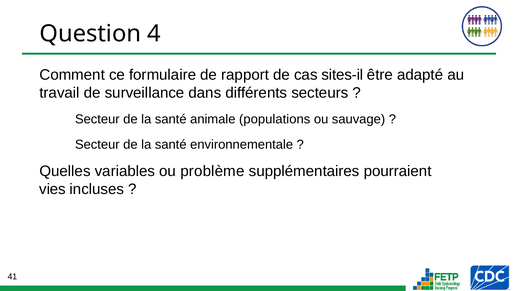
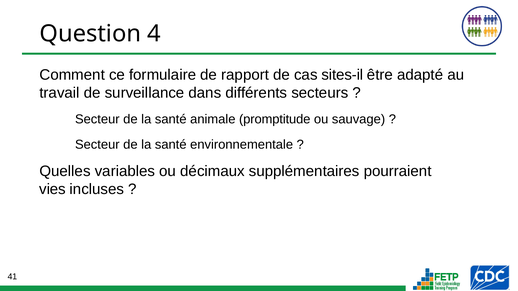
populations: populations -> promptitude (275, 119)
problème: problème -> décimaux (213, 171)
